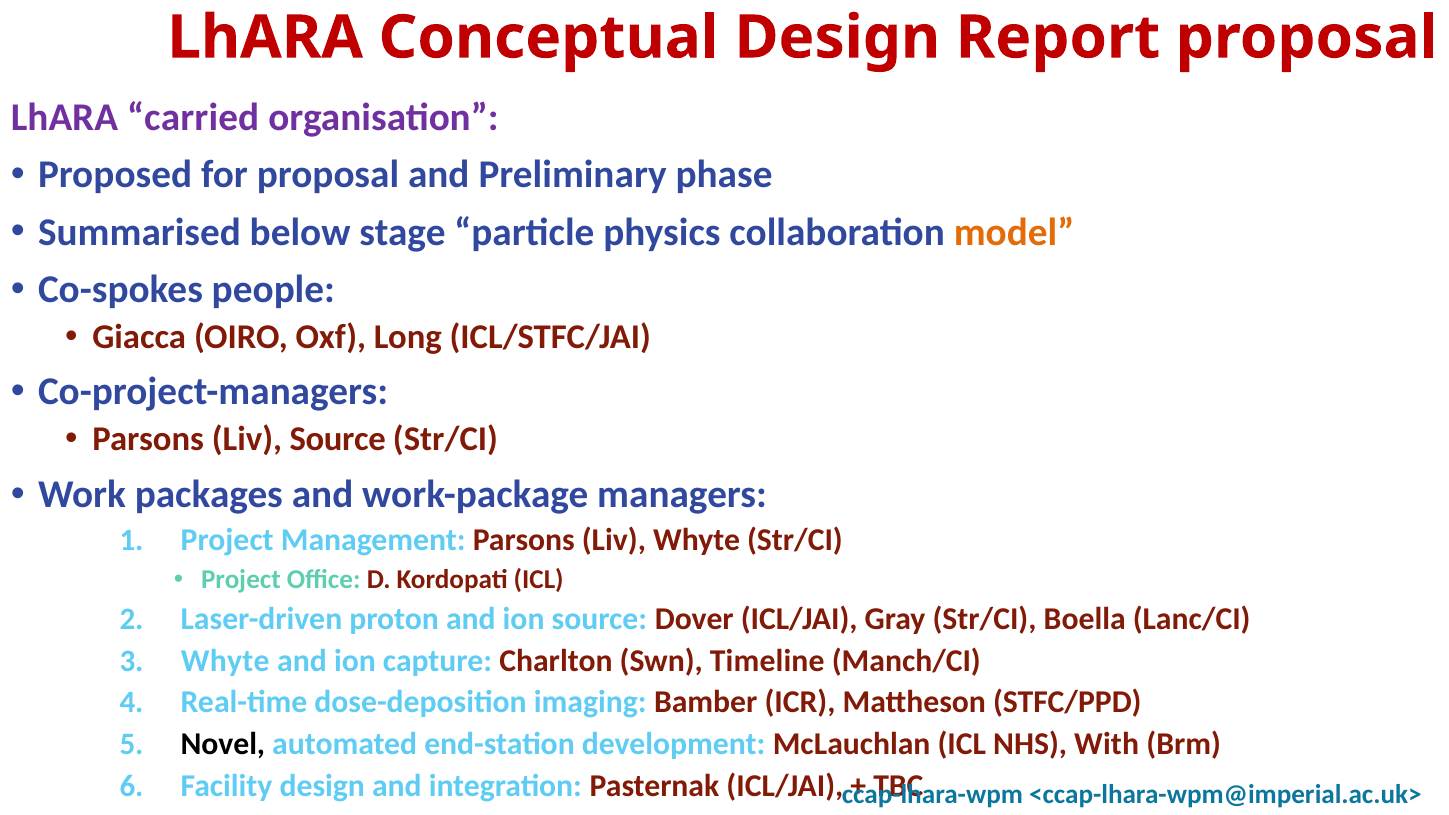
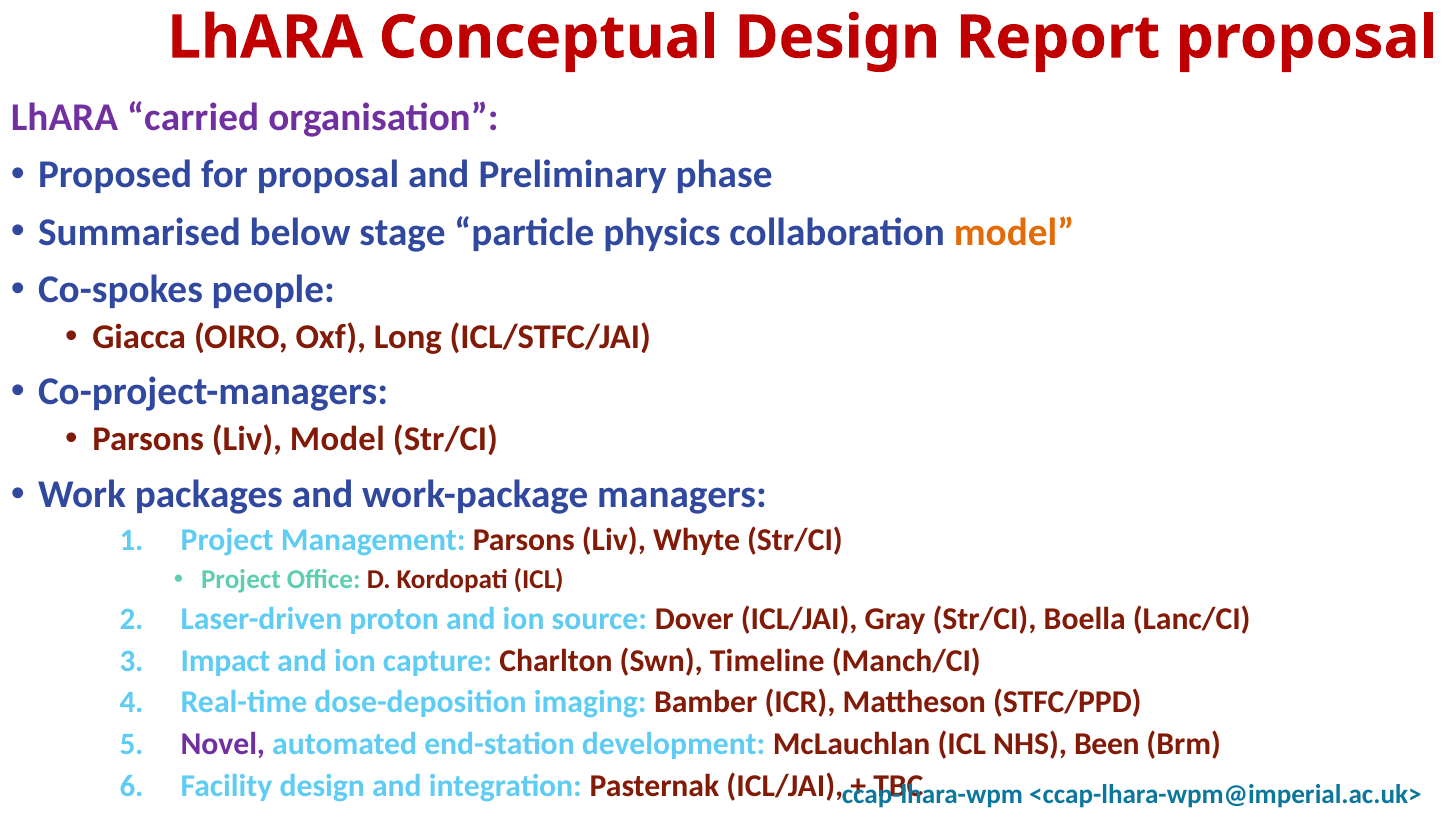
Liv Source: Source -> Model (337, 440)
Whyte: Whyte -> Impact (226, 661)
Novel colour: black -> purple (223, 744)
With: With -> Been (1107, 744)
